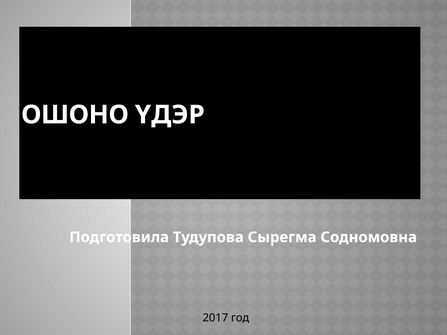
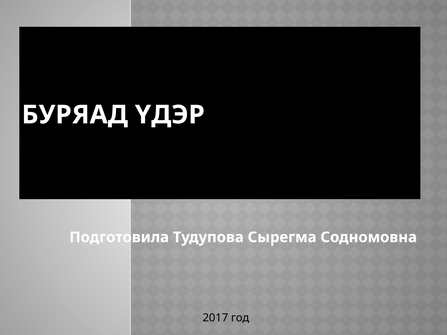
ОШОНО: ОШОНО -> БУРЯАД (75, 115)
